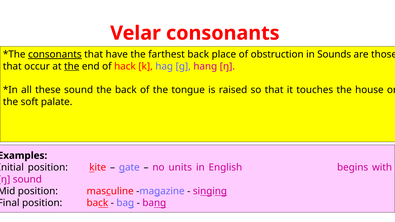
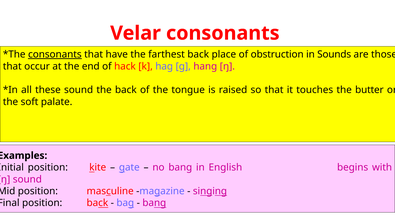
the underline: present -> none (72, 66)
house: house -> butter (369, 90)
no units: units -> bang (180, 168)
